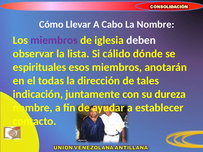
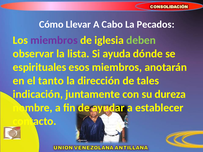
La Nombre: Nombre -> Pecados (156, 24)
deben colour: white -> light green (141, 40)
cálido: cálido -> ayuda (117, 54)
todas: todas -> tanto (51, 81)
